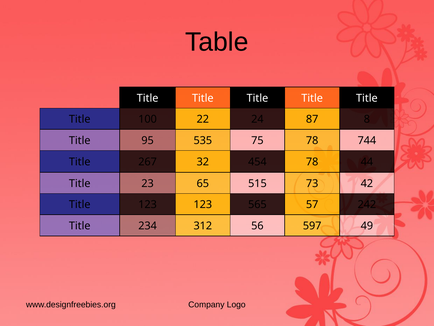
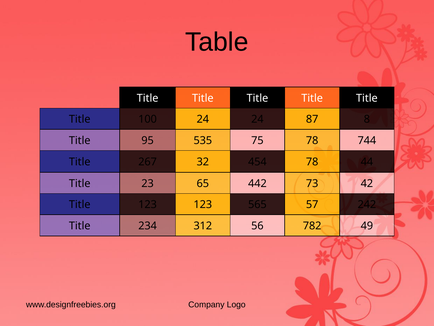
100 22: 22 -> 24 (203, 119)
515: 515 -> 442 (257, 183)
597: 597 -> 782 (312, 226)
